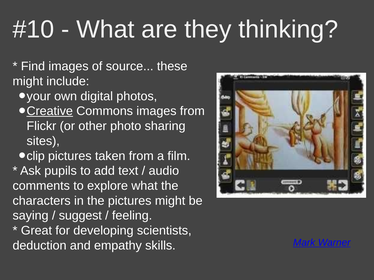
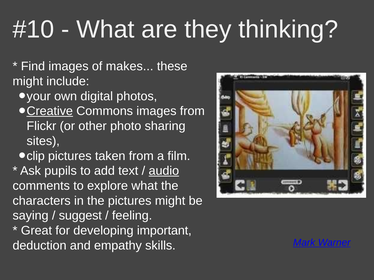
source: source -> makes (130, 67)
audio underline: none -> present (164, 171)
scientists: scientists -> important (164, 231)
